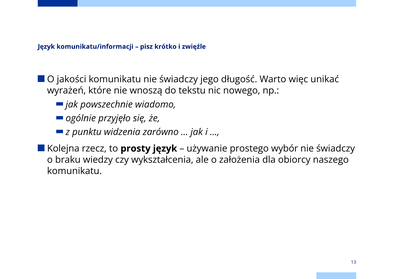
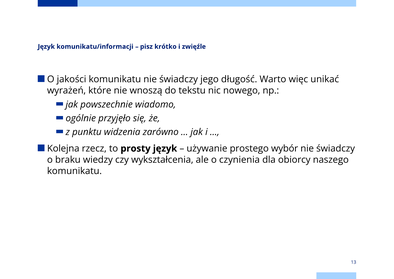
założenia: założenia -> czynienia (239, 160)
